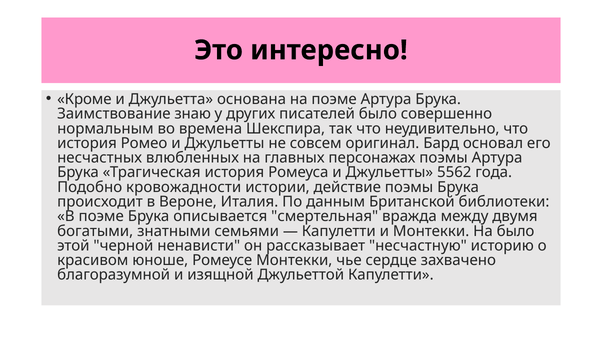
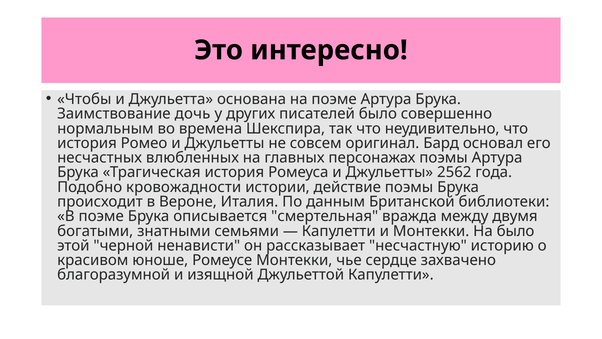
Кроме: Кроме -> Чтобы (84, 99)
знаю: знаю -> дочь (193, 114)
5562: 5562 -> 2562 (454, 172)
